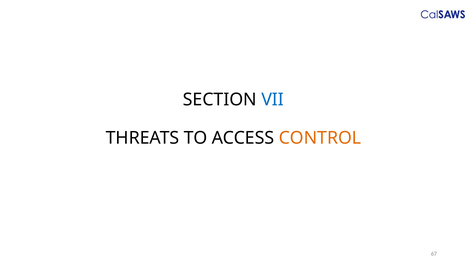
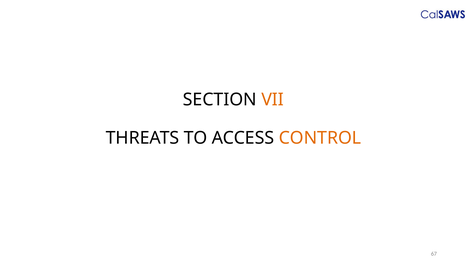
VII colour: blue -> orange (273, 100)
